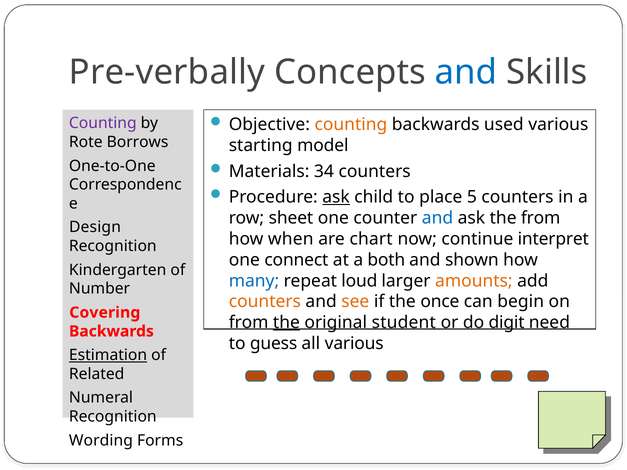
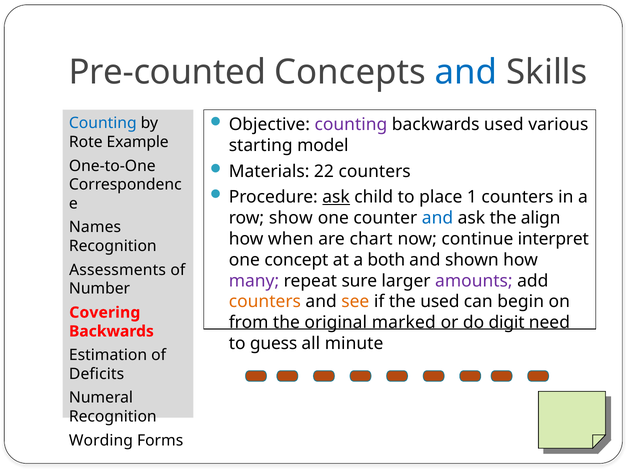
Pre-verbally: Pre-verbally -> Pre-counted (167, 72)
counting colour: orange -> purple (351, 125)
Counting colour: purple -> blue (103, 123)
Borrows: Borrows -> Example (138, 142)
34: 34 -> 22 (324, 171)
5: 5 -> 1 (472, 197)
sheet: sheet -> show (291, 218)
the from: from -> align (541, 218)
Design: Design -> Names (95, 227)
connect: connect -> concept (296, 260)
Kindergarten: Kindergarten -> Assessments (118, 270)
many colour: blue -> purple (254, 281)
loud: loud -> sure (359, 281)
amounts colour: orange -> purple (474, 281)
the once: once -> used (440, 302)
the underline: present -> none (286, 323)
student: student -> marked (404, 323)
all various: various -> minute (354, 344)
Estimation underline: present -> none (108, 355)
Related: Related -> Deficits (97, 374)
